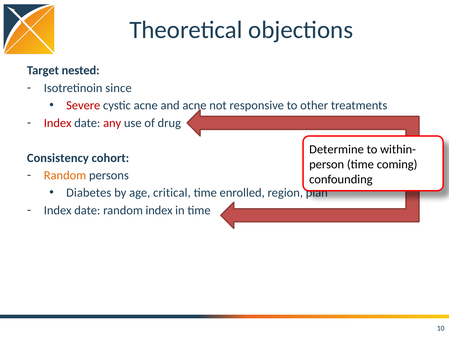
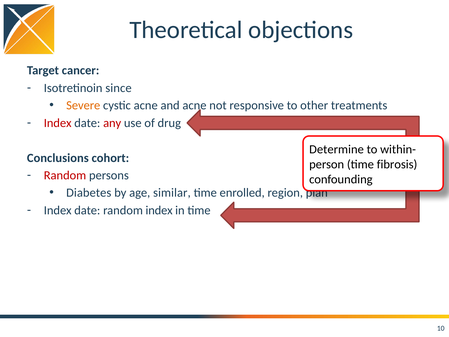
nested: nested -> cancer (81, 70)
Severe colour: red -> orange (83, 105)
Consistency: Consistency -> Conclusions (58, 158)
coming: coming -> fibrosis (397, 164)
Random colour: orange -> red (65, 175)
critical: critical -> similar (172, 193)
